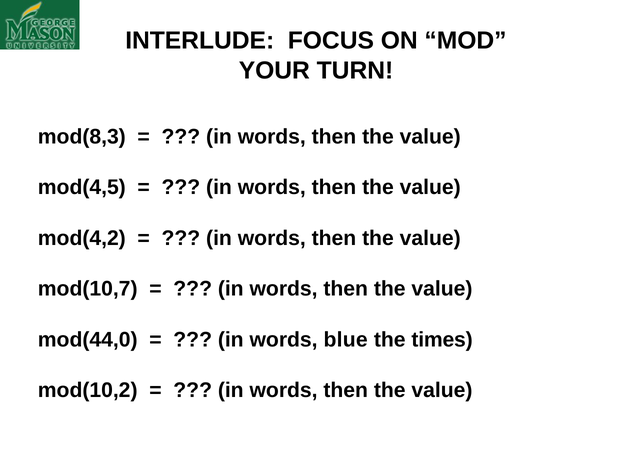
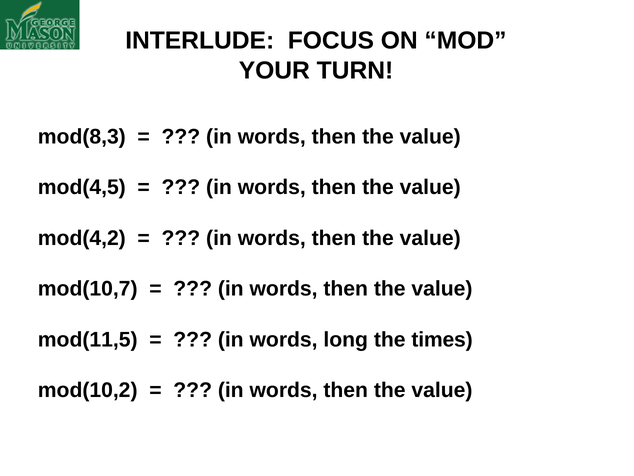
mod(44,0: mod(44,0 -> mod(11,5 (88, 339)
blue: blue -> long (346, 339)
